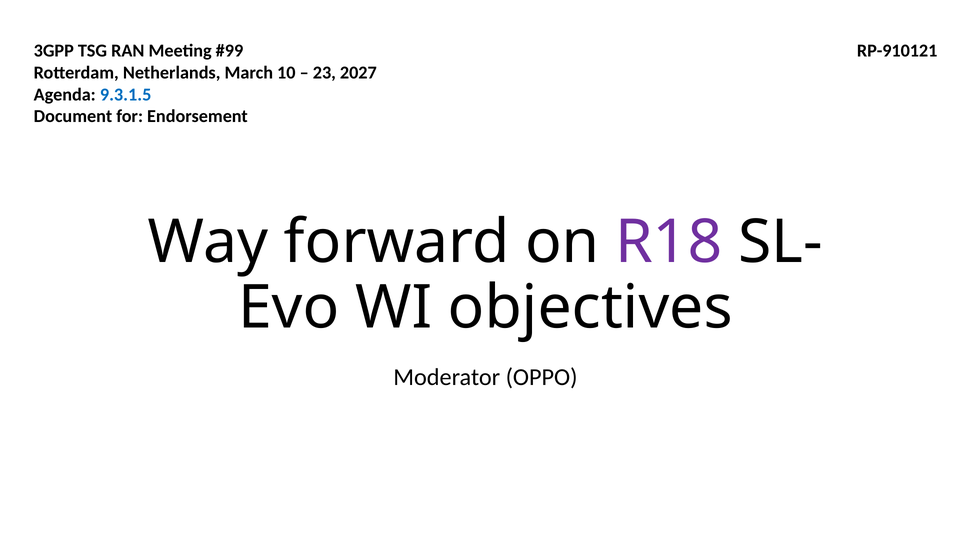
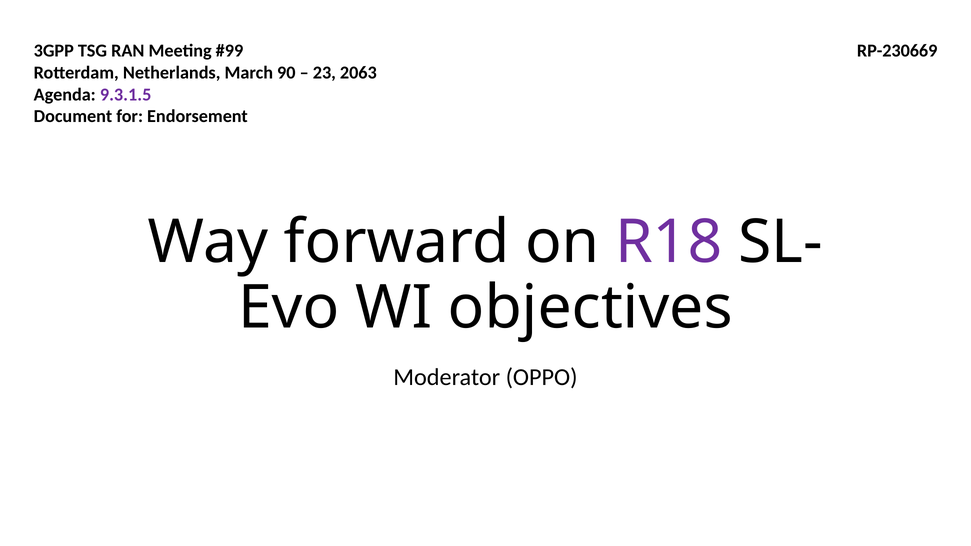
RP-910121: RP-910121 -> RP-230669 (897, 51)
10: 10 -> 90 (286, 73)
2027: 2027 -> 2063 (358, 73)
9.3.1.5 colour: blue -> purple (126, 95)
